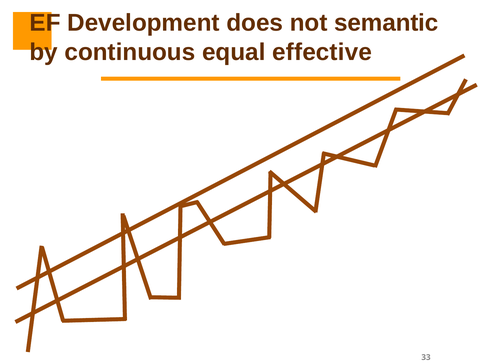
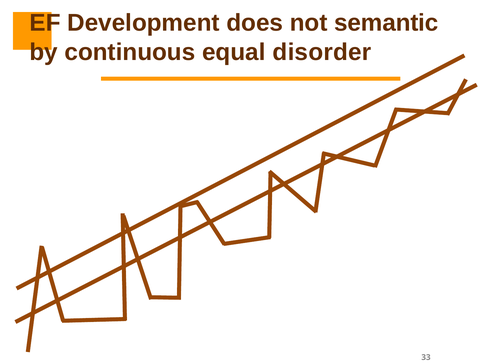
effective: effective -> disorder (322, 52)
